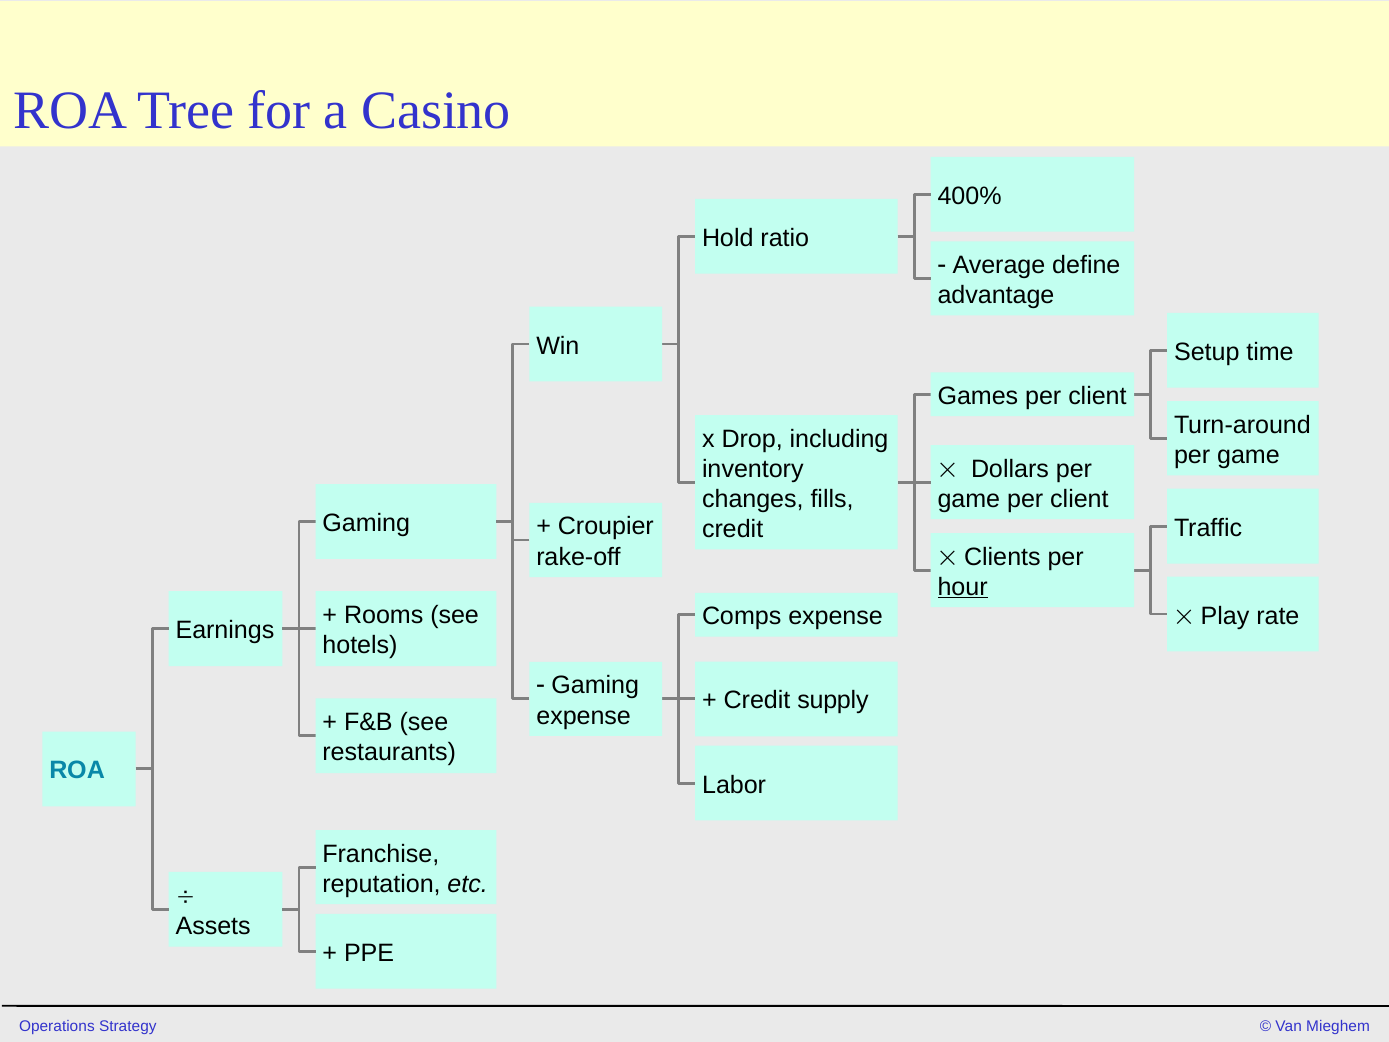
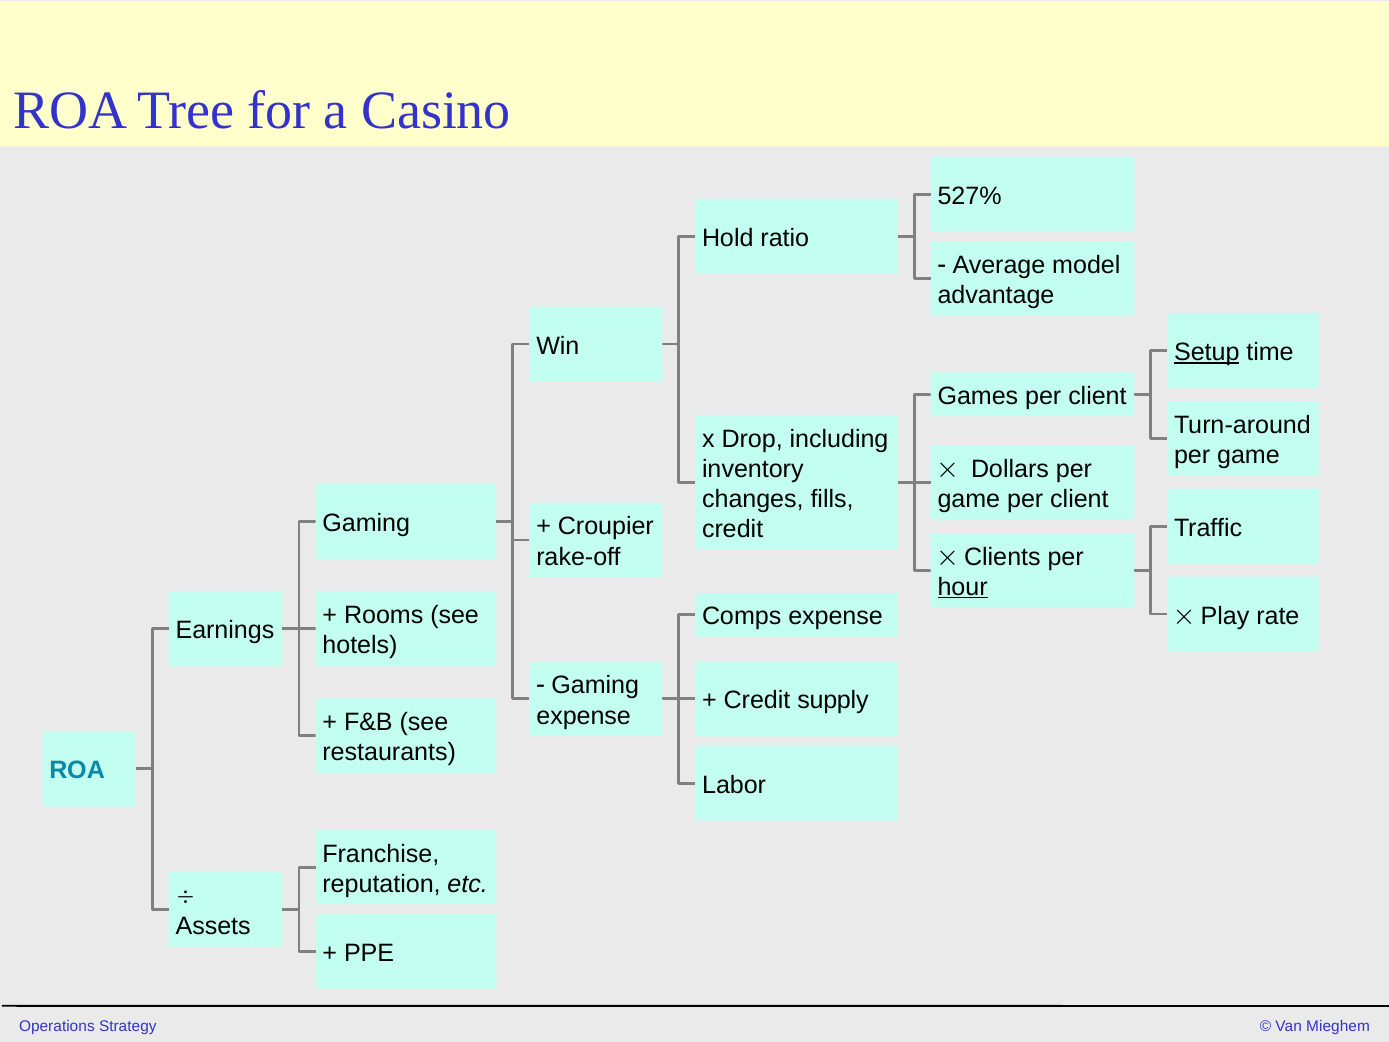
400%: 400% -> 527% (970, 196)
define: define -> model (1086, 265)
Setup underline: none -> present (1207, 352)
